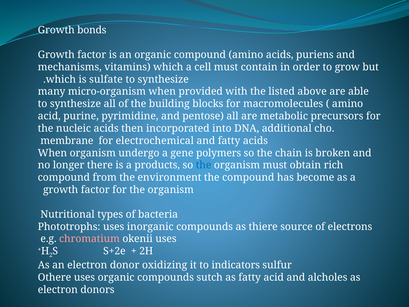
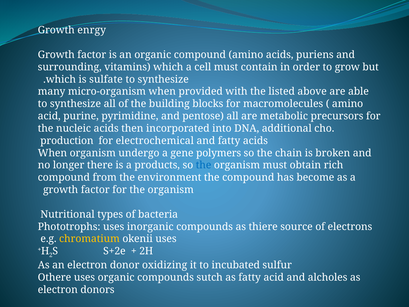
bonds: bonds -> enrgy (92, 30)
mechanisms: mechanisms -> surrounding (70, 67)
membrane: membrane -> production (67, 141)
chromatium colour: pink -> yellow (89, 239)
indicators: indicators -> incubated (236, 265)
